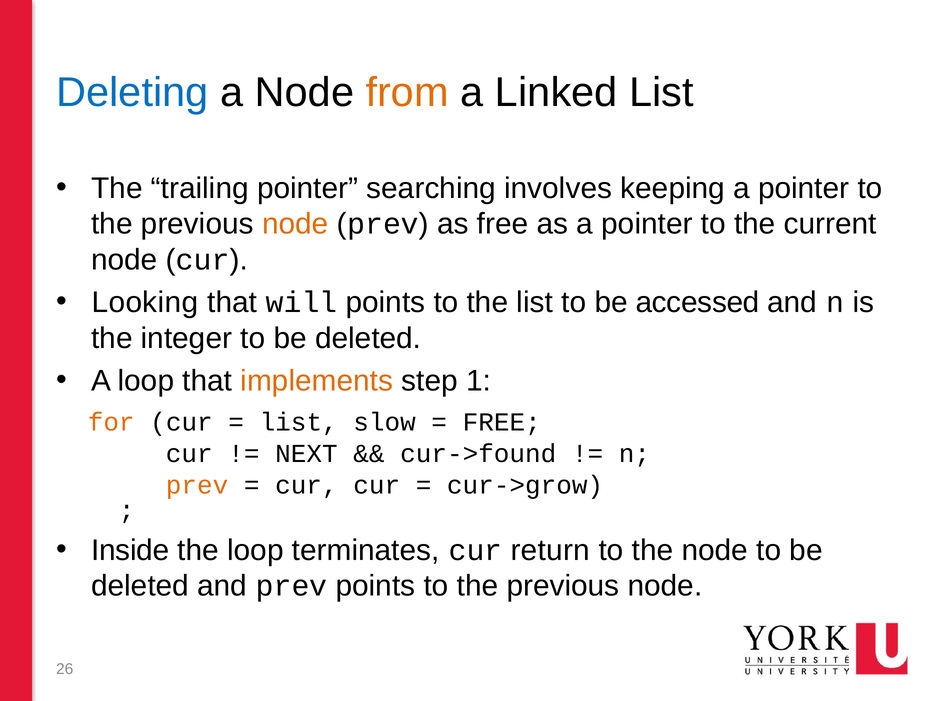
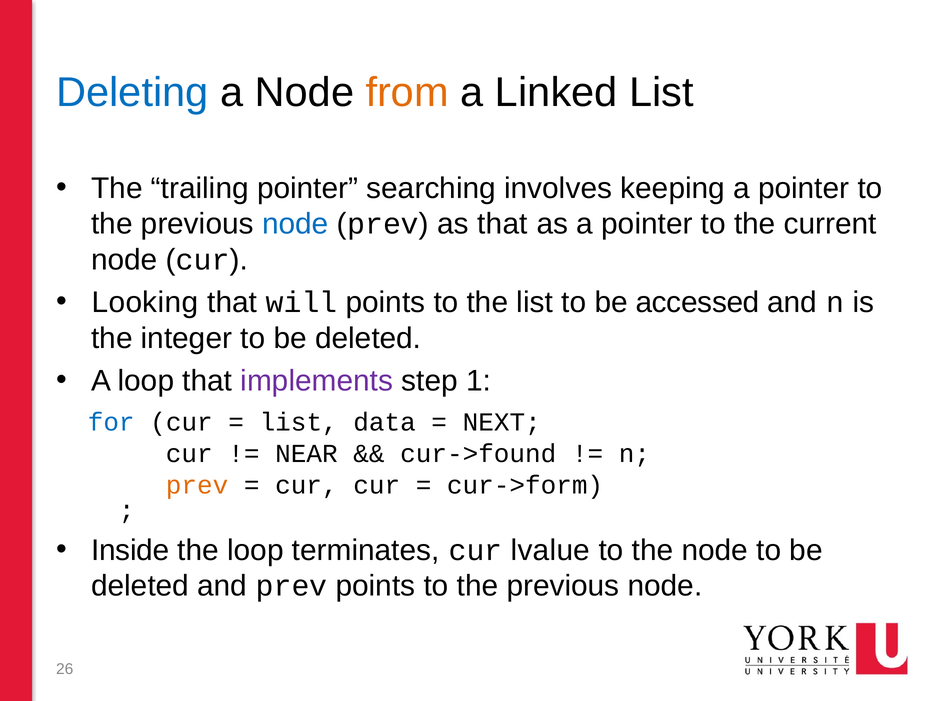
node colour: orange -> blue (295, 224)
as free: free -> that (502, 224)
implements colour: orange -> purple (317, 381)
for colour: orange -> blue (111, 422)
slow: slow -> data (385, 422)
FREE: FREE -> NEXT (502, 422)
NEXT: NEXT -> NEAR (306, 454)
cur->grow: cur->grow -> cur->form (525, 485)
return: return -> lvalue (550, 550)
